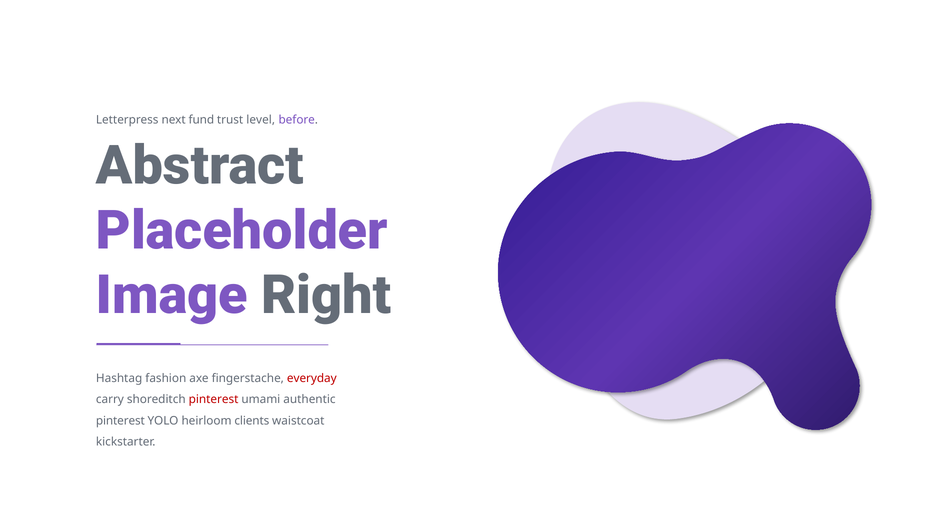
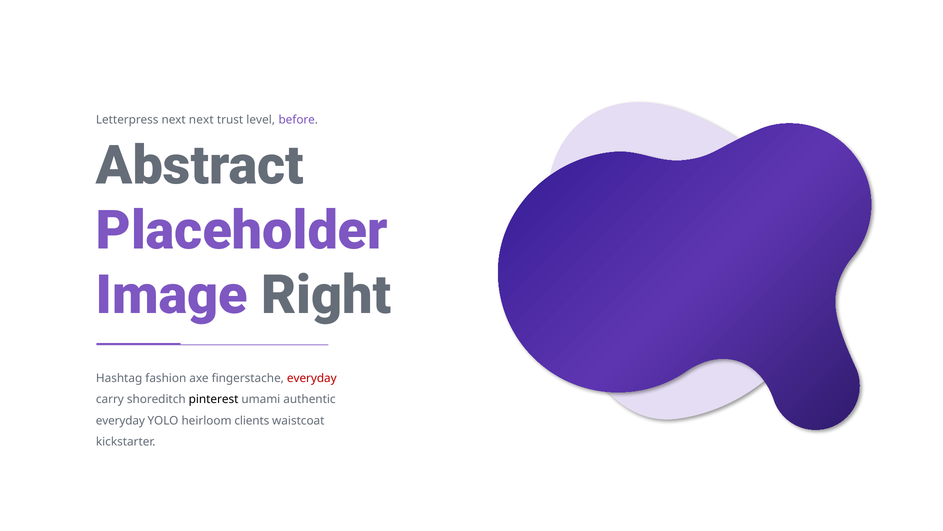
next fund: fund -> next (201, 120)
pinterest colour: red -> black (214, 399)
pinterest: pinterest -> everyday (120, 420)
